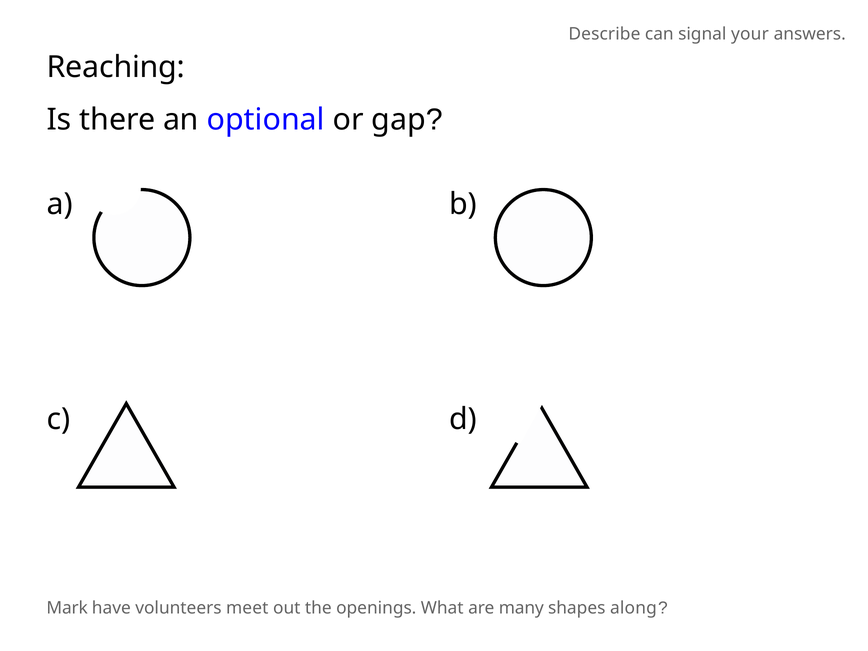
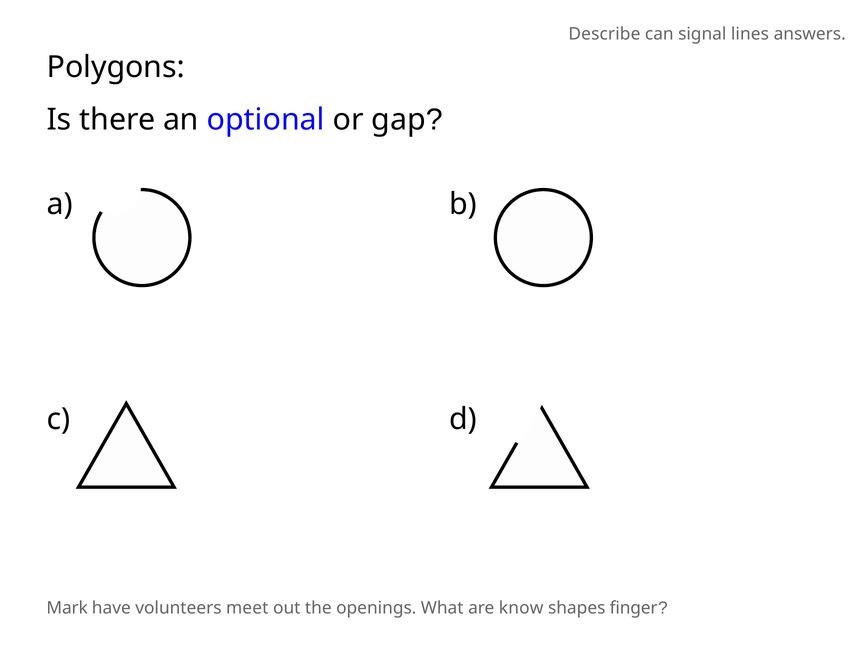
your: your -> lines (750, 34)
Reaching: Reaching -> Polygons (116, 67)
many: many -> know (521, 608)
along: along -> finger (634, 608)
